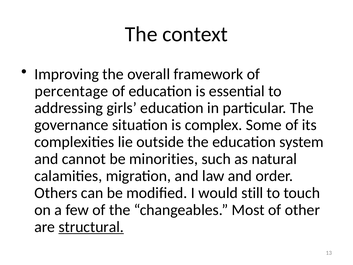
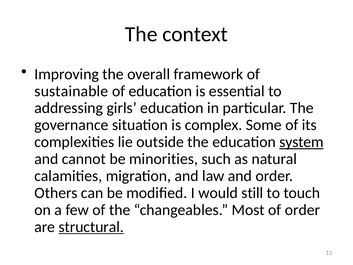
percentage: percentage -> sustainable (71, 91)
system underline: none -> present (302, 142)
of other: other -> order (302, 210)
